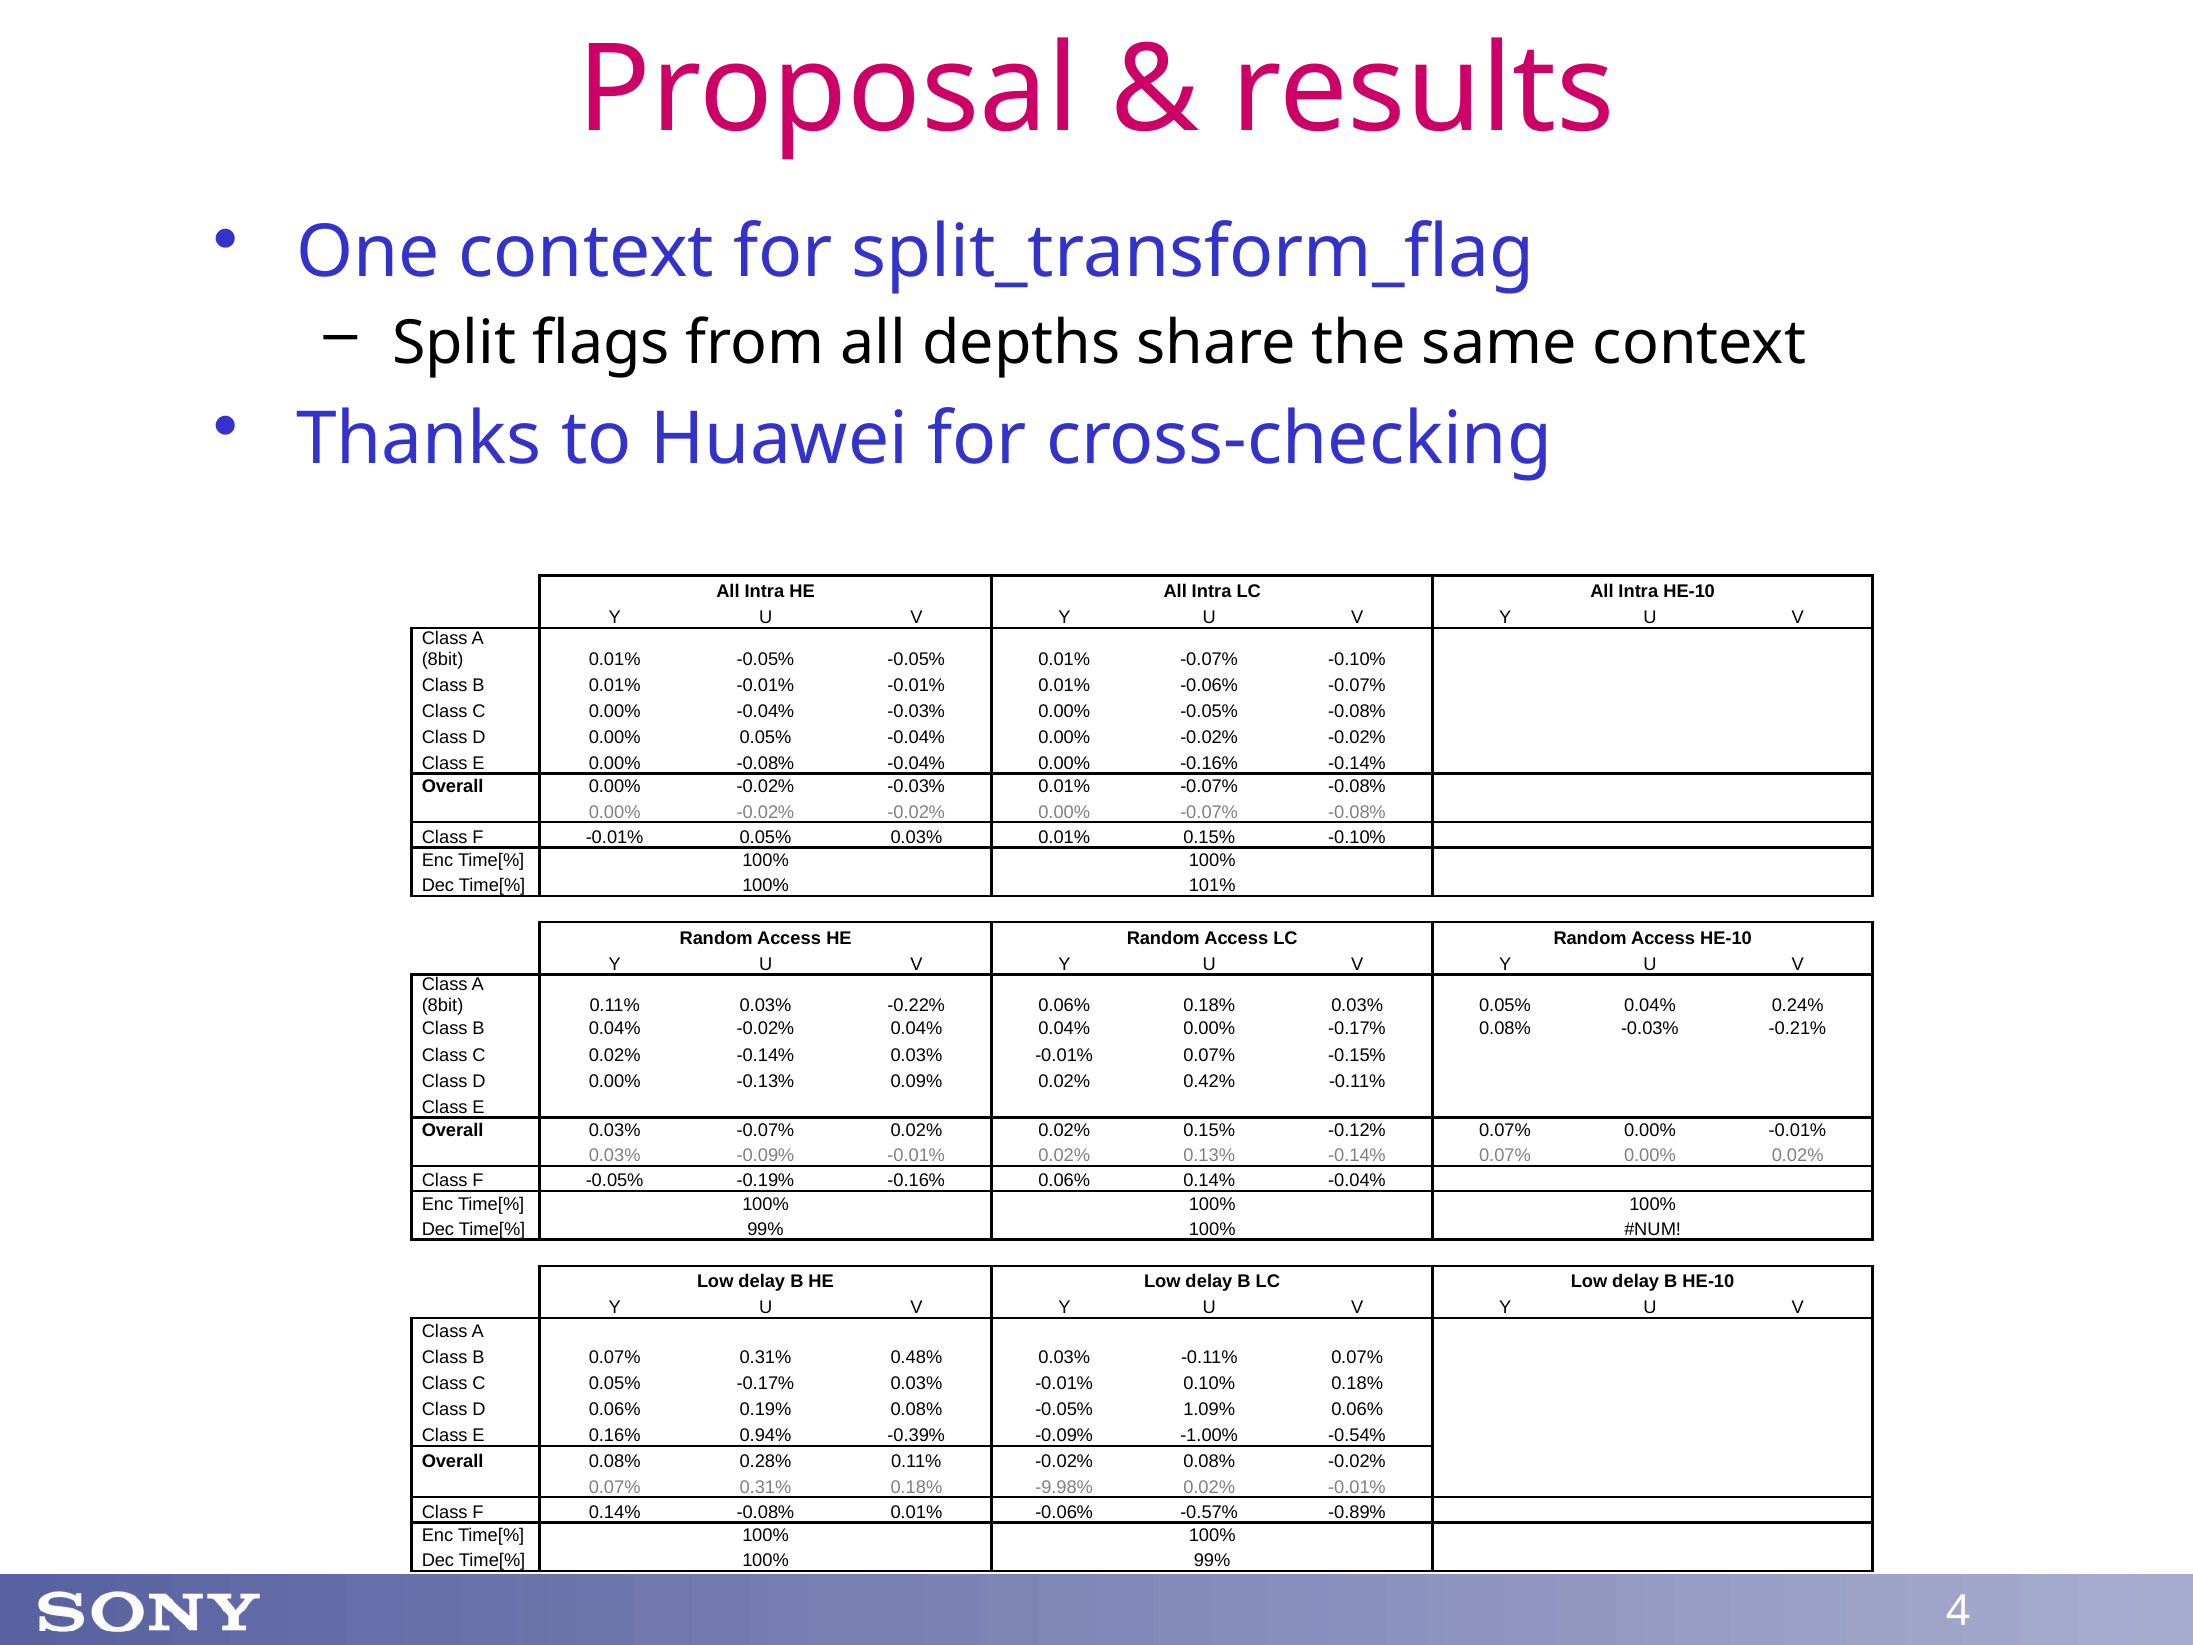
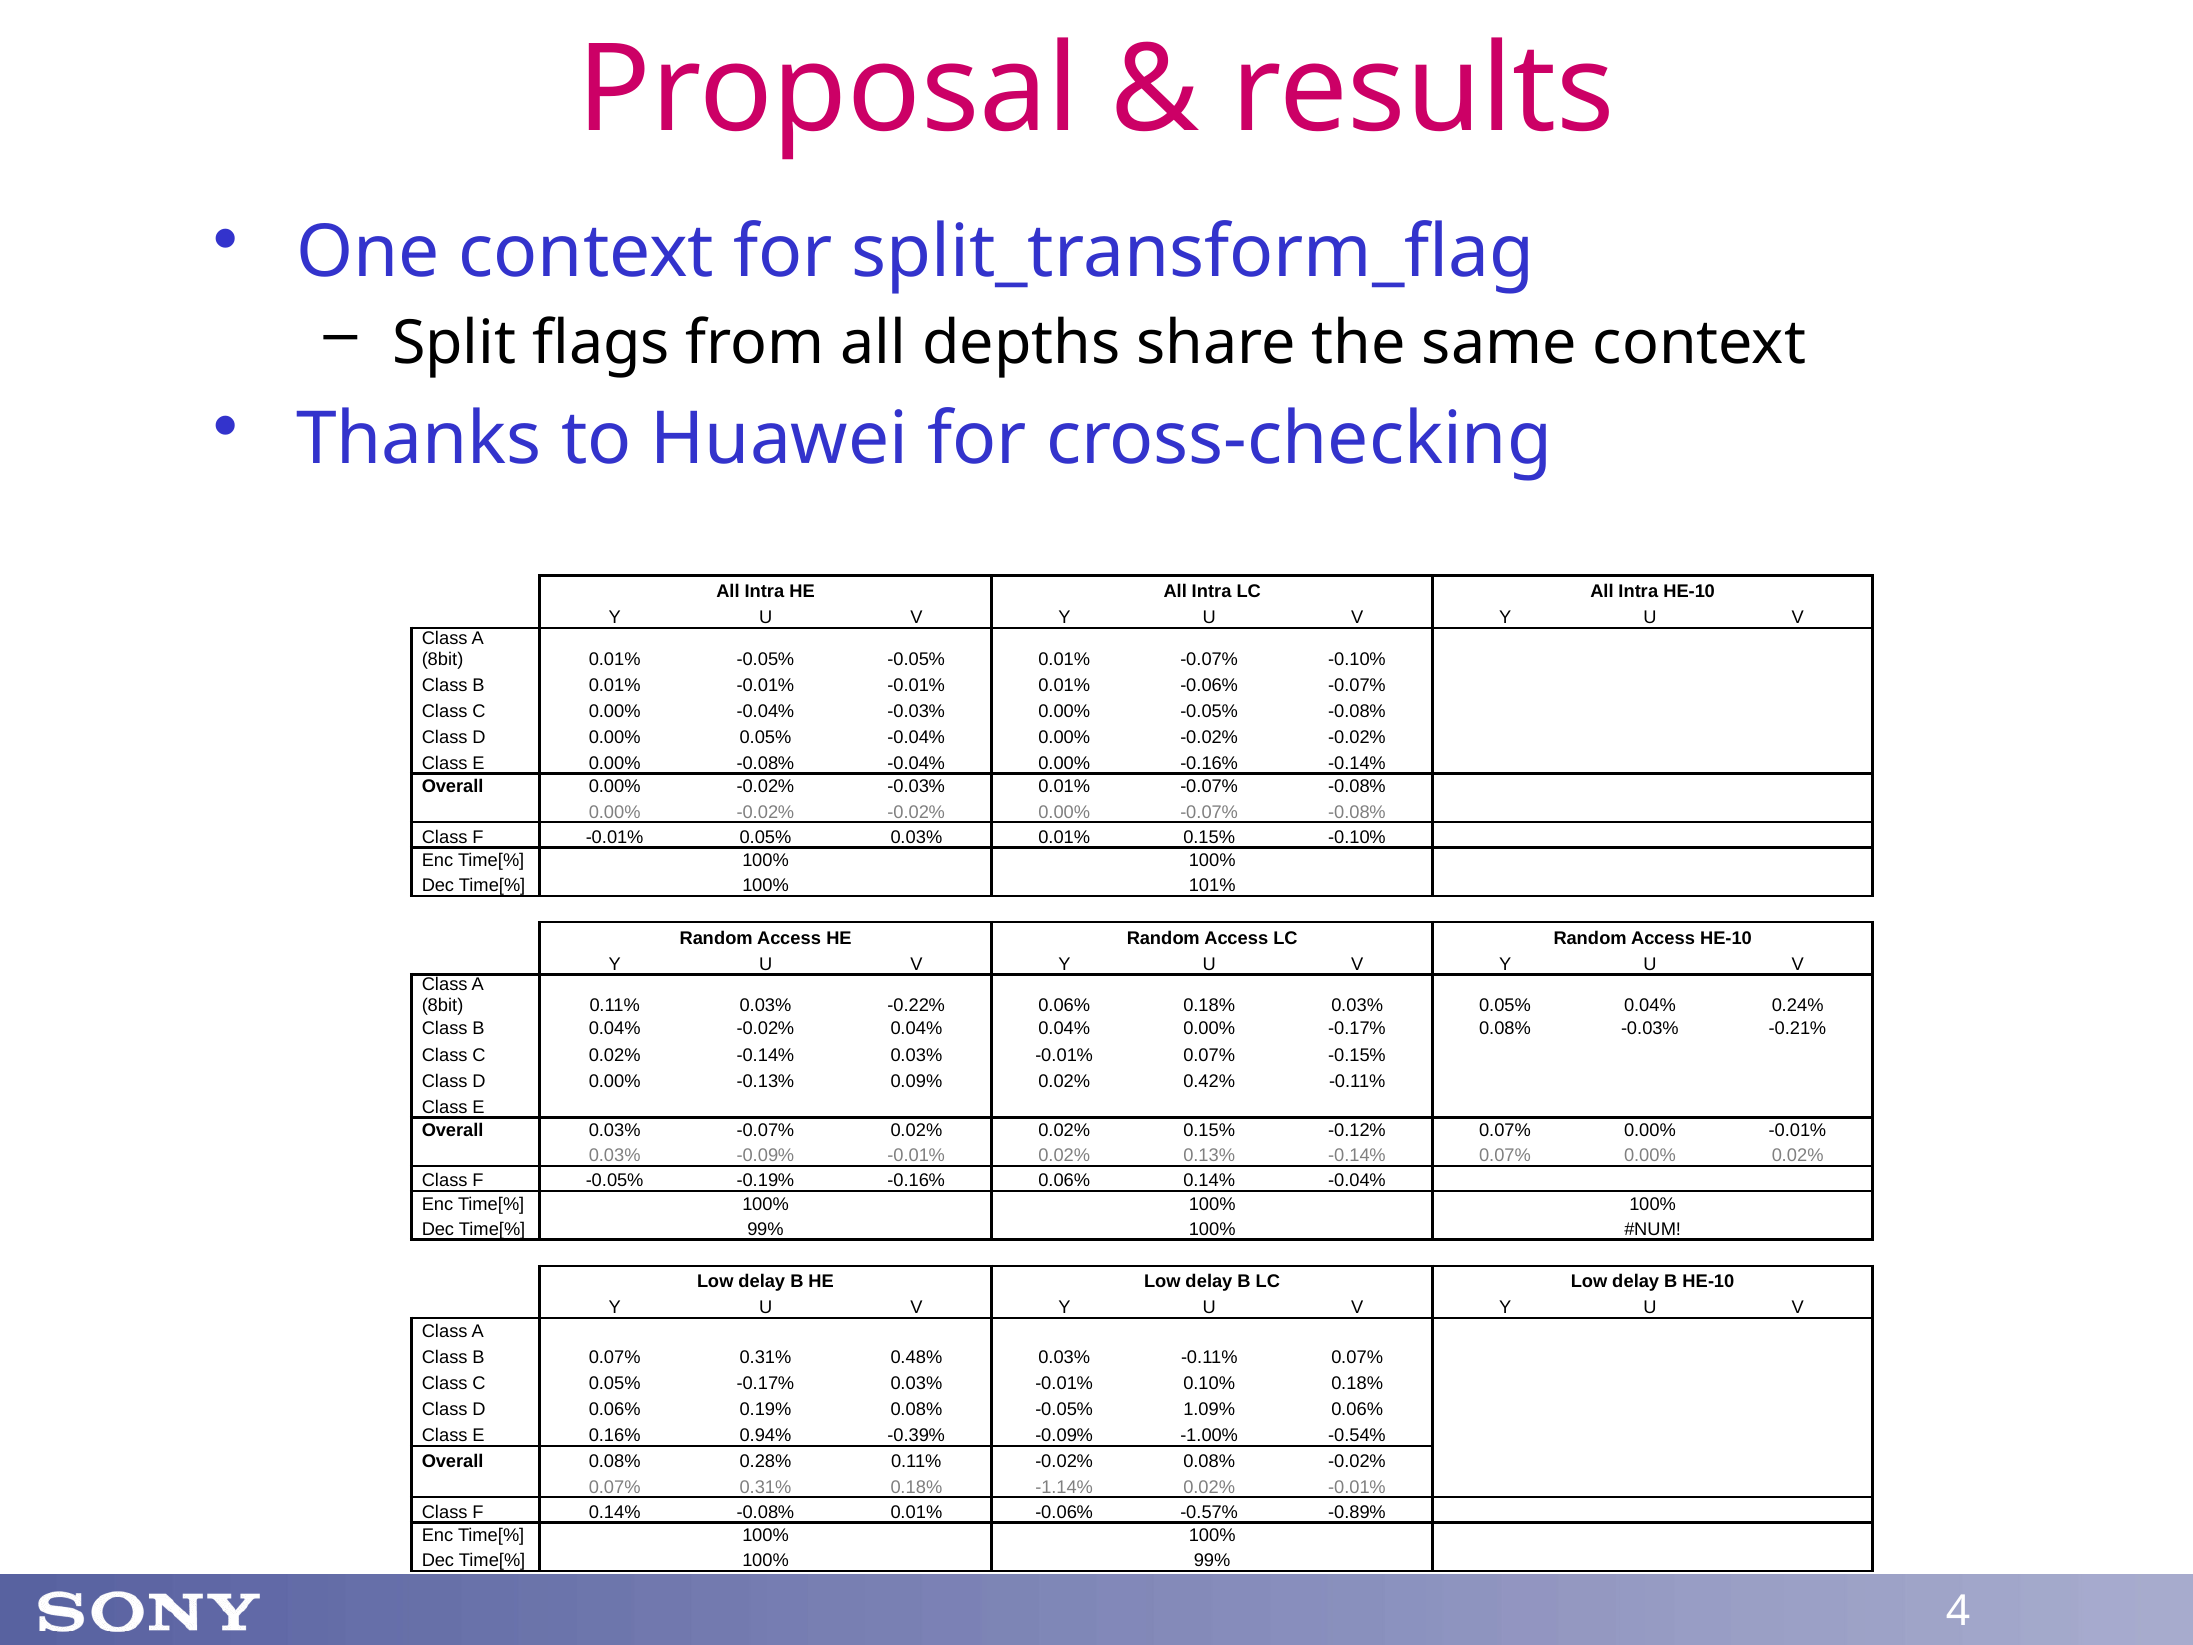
-9.98%: -9.98% -> -1.14% (1064, 1487)
